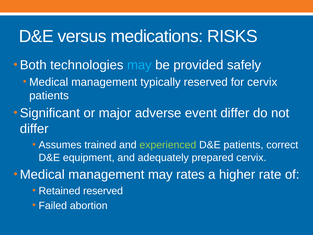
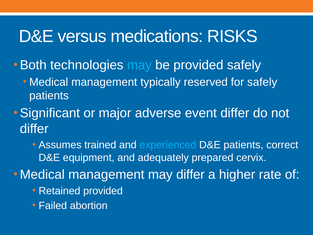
for cervix: cervix -> safely (262, 82)
experienced colour: light green -> light blue (168, 145)
may rates: rates -> differ (190, 174)
Retained reserved: reserved -> provided (103, 191)
